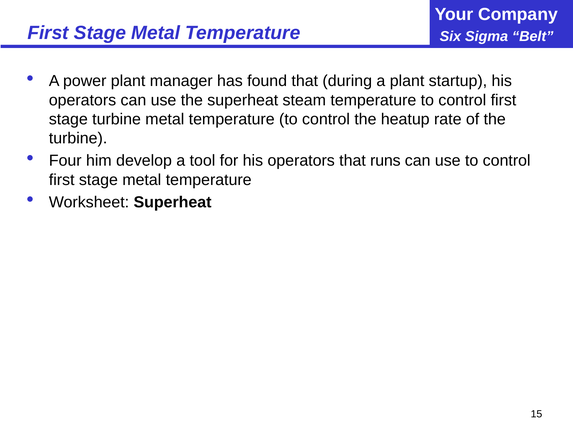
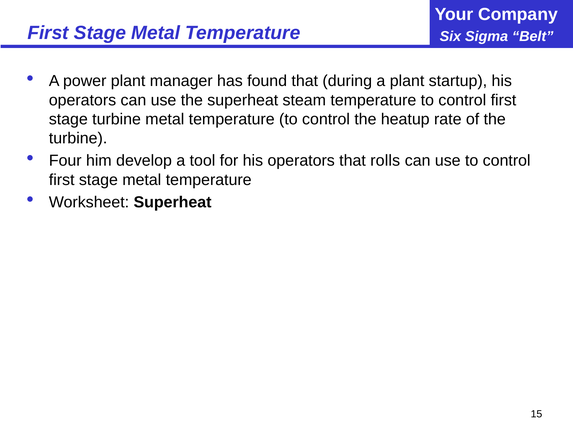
runs: runs -> rolls (385, 161)
